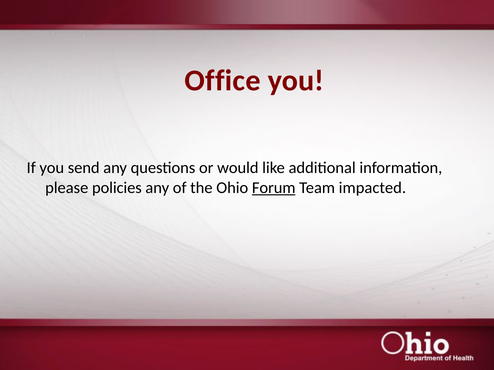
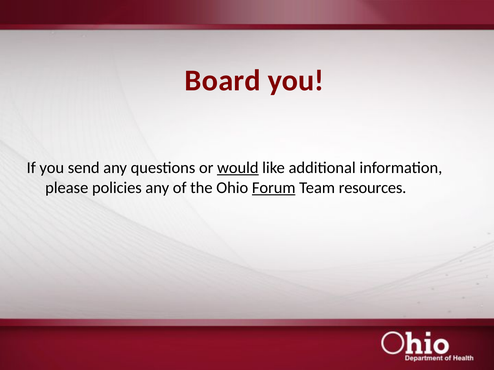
Office: Office -> Board (223, 81)
would underline: none -> present (238, 168)
impacted: impacted -> resources (373, 188)
